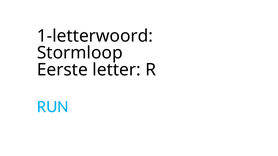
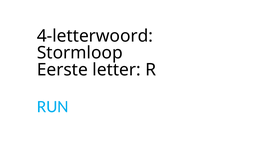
1-letterwoord: 1-letterwoord -> 4-letterwoord (95, 36)
